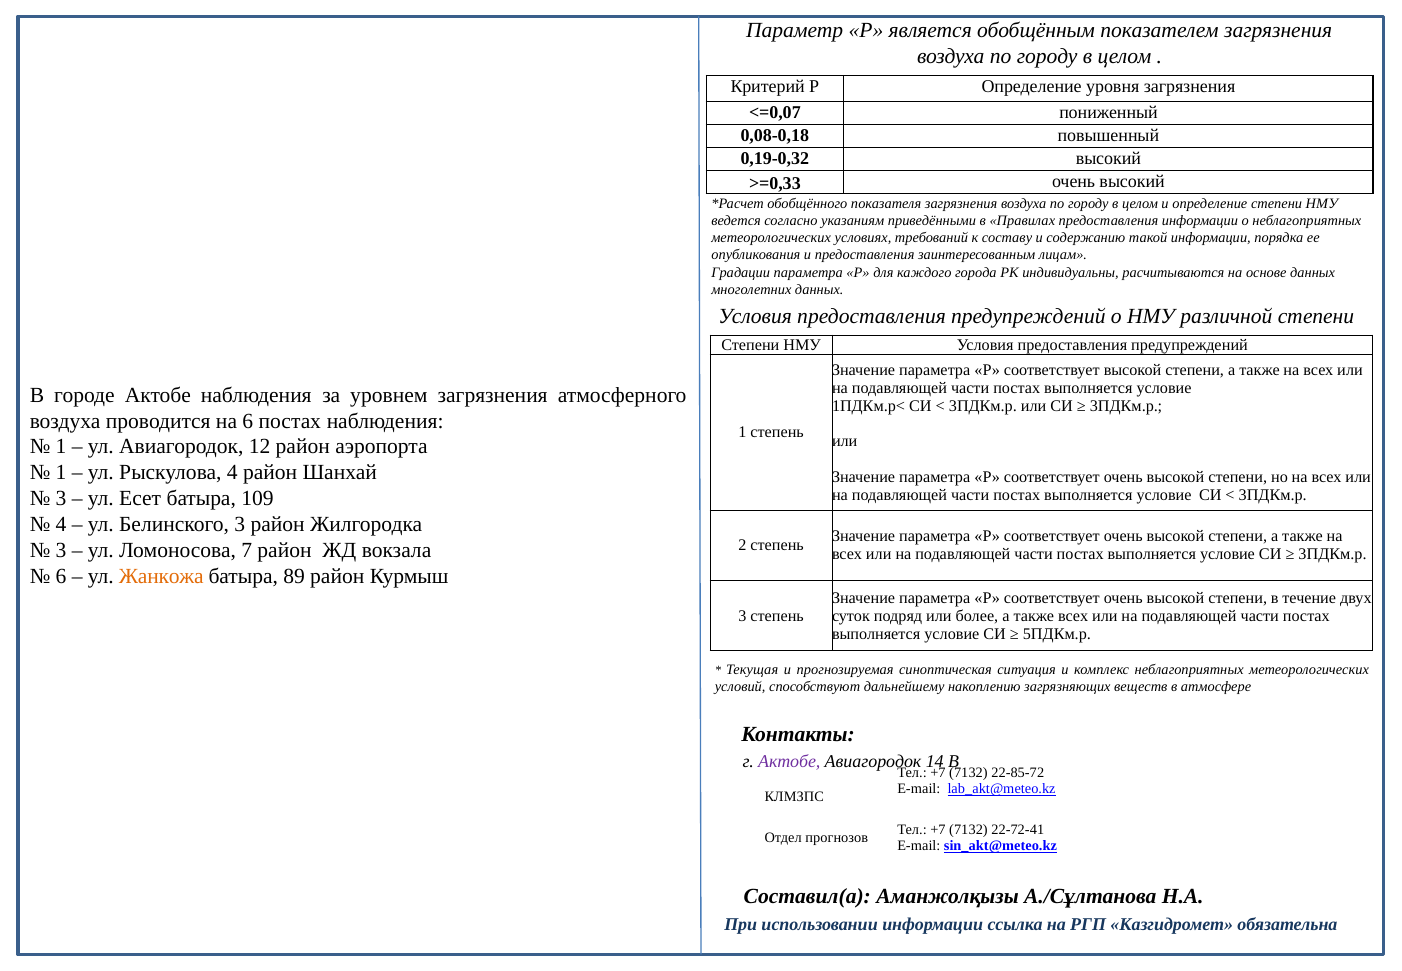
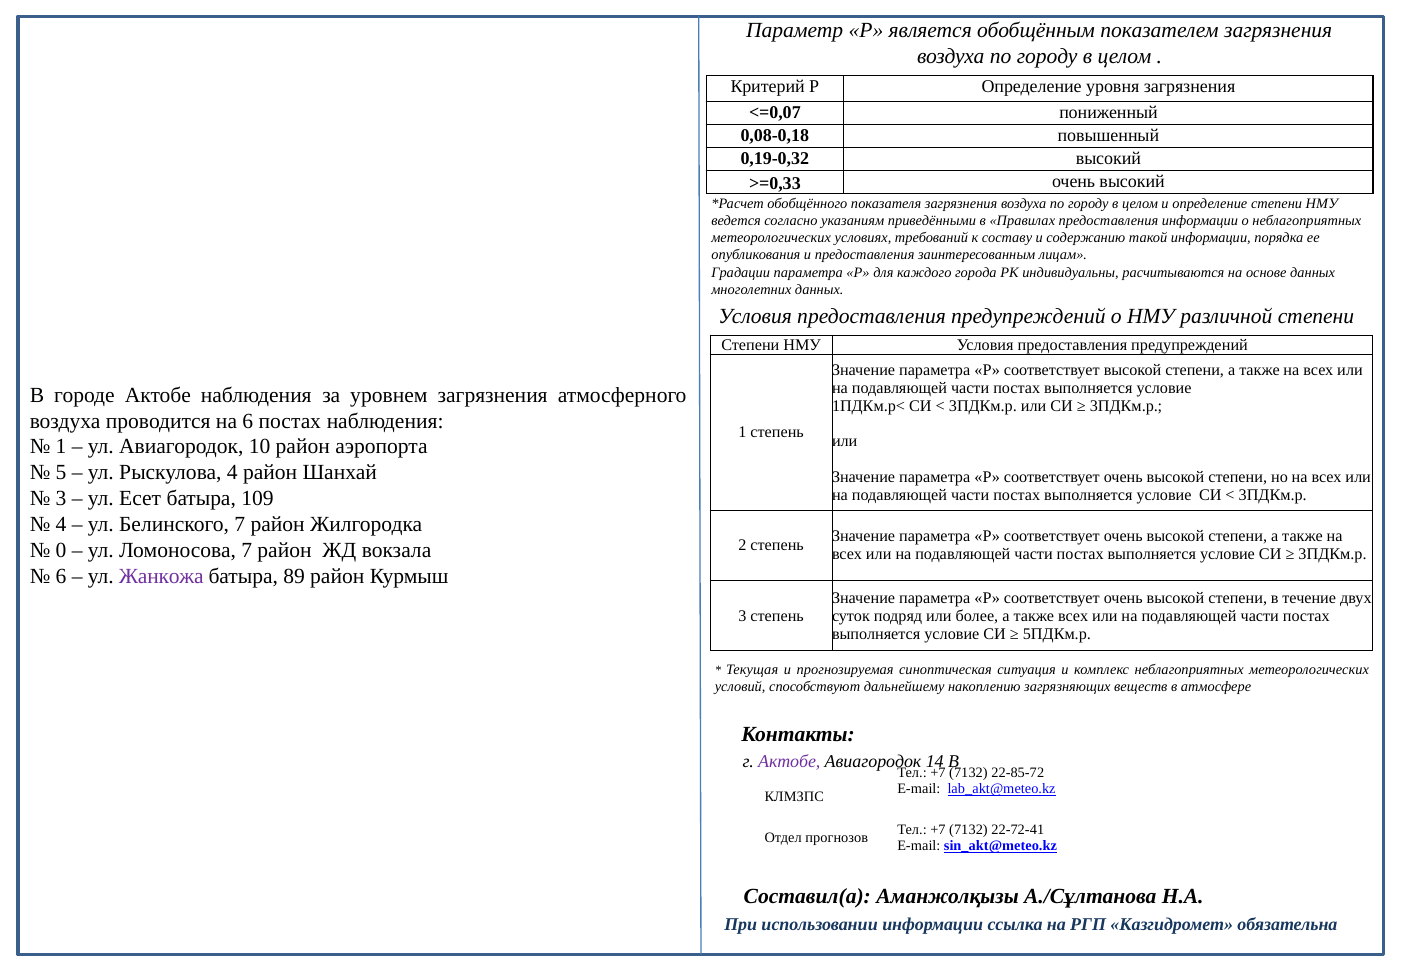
12: 12 -> 10 (260, 447)
1: 1 -> 5 (61, 473)
Белинского 3: 3 -> 7 (240, 524)
3: 3 -> 0 (61, 550)
Жанкожа colour: orange -> purple (161, 576)
